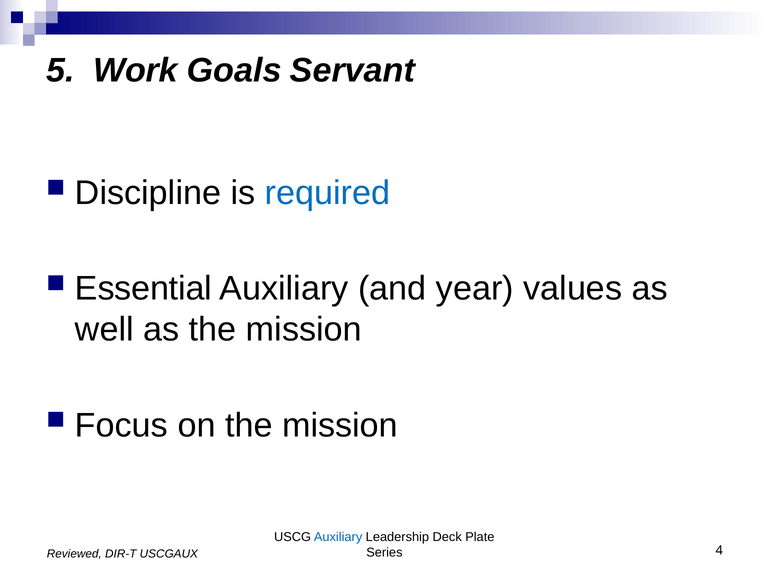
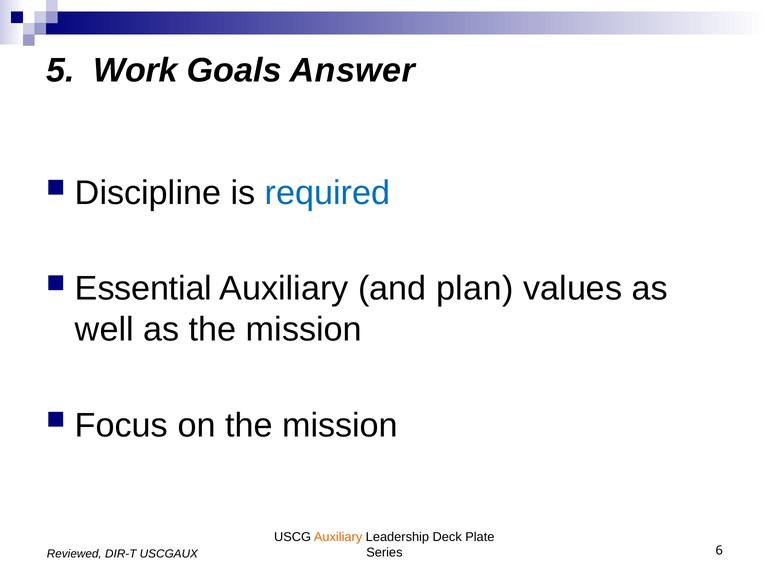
Servant: Servant -> Answer (352, 70)
year: year -> plan (475, 289)
Auxiliary colour: blue -> orange (338, 538)
4: 4 -> 6 (719, 551)
